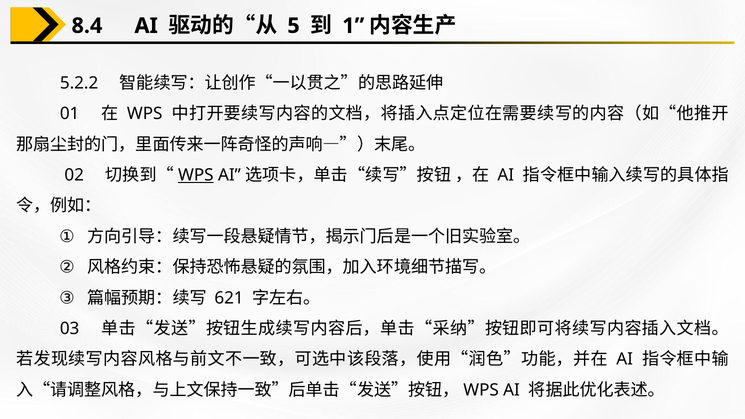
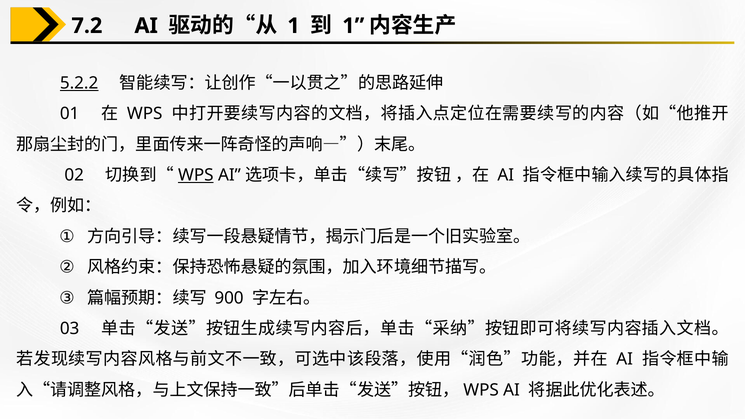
8.4: 8.4 -> 7.2 (87, 26)
5: 5 -> 1 (294, 26)
5.2.2 underline: none -> present (79, 83)
621: 621 -> 900 (229, 298)
